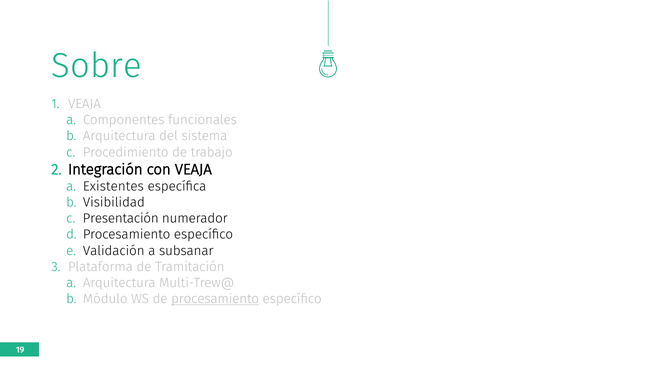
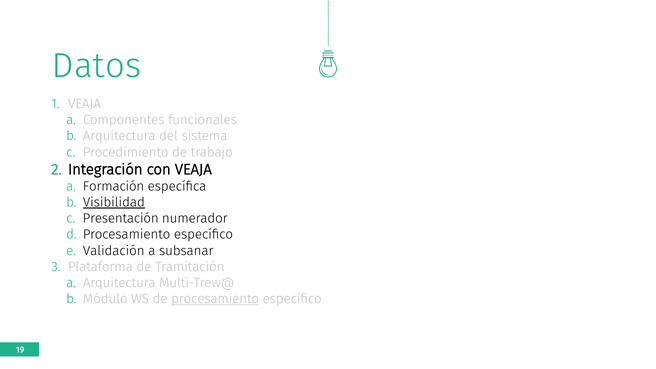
Sobre: Sobre -> Datos (97, 66)
Existentes: Existentes -> Formación (114, 186)
Visibilidad underline: none -> present (114, 202)
